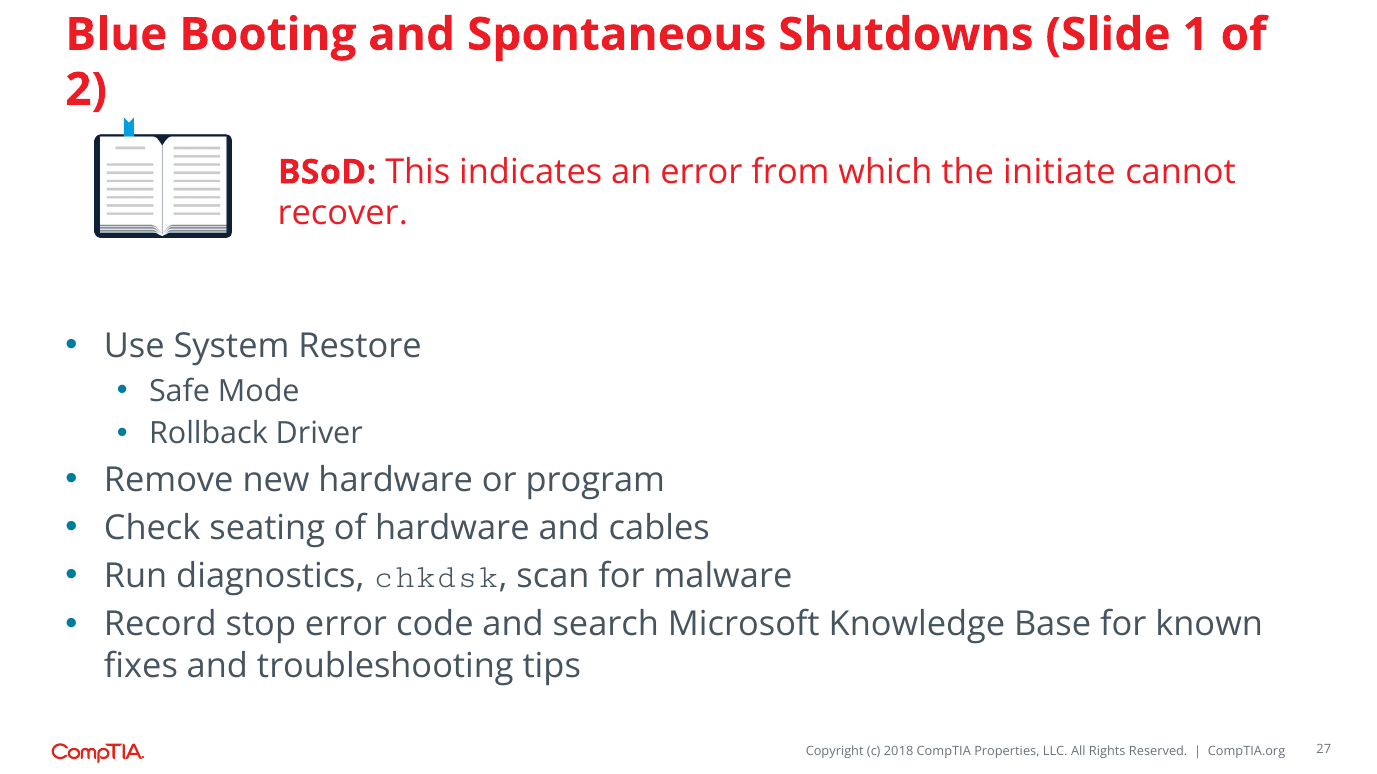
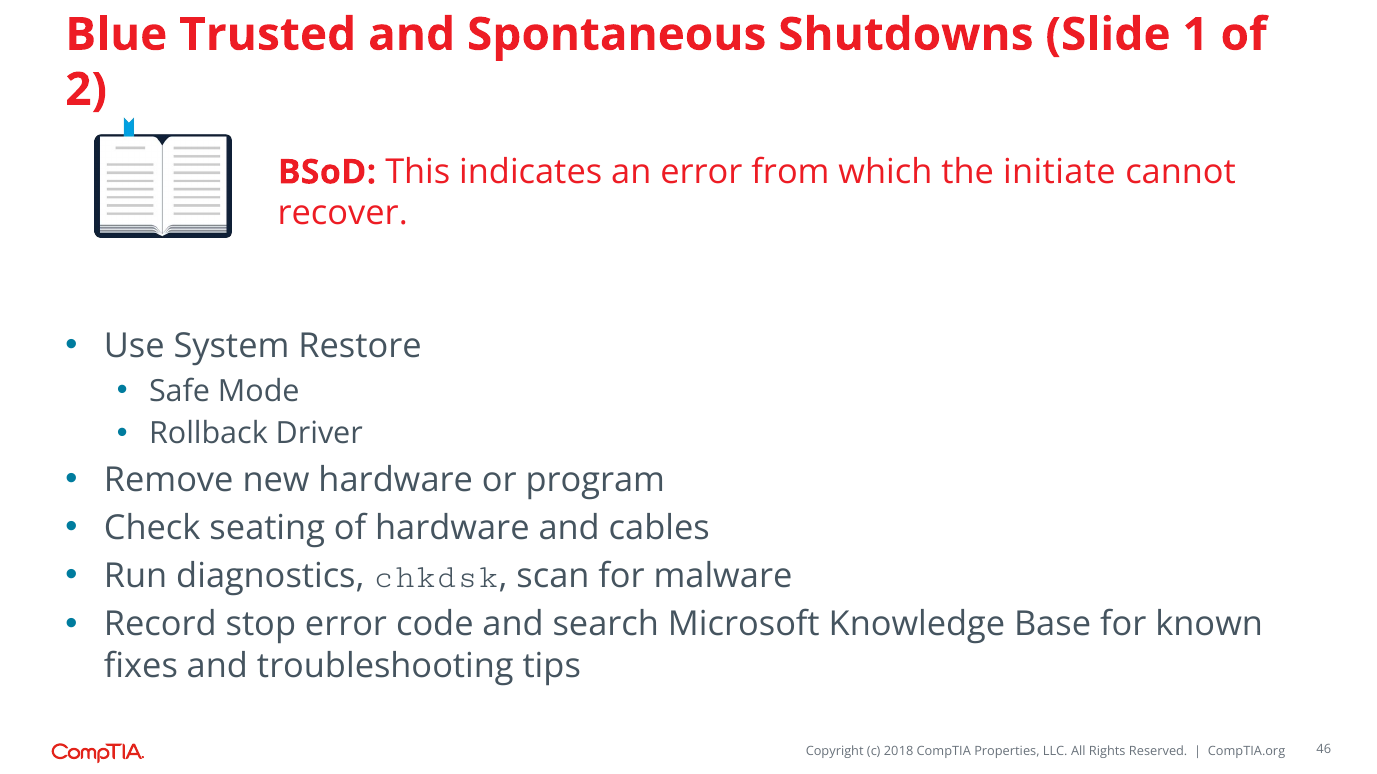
Booting: Booting -> Trusted (268, 35)
27: 27 -> 46 (1324, 750)
